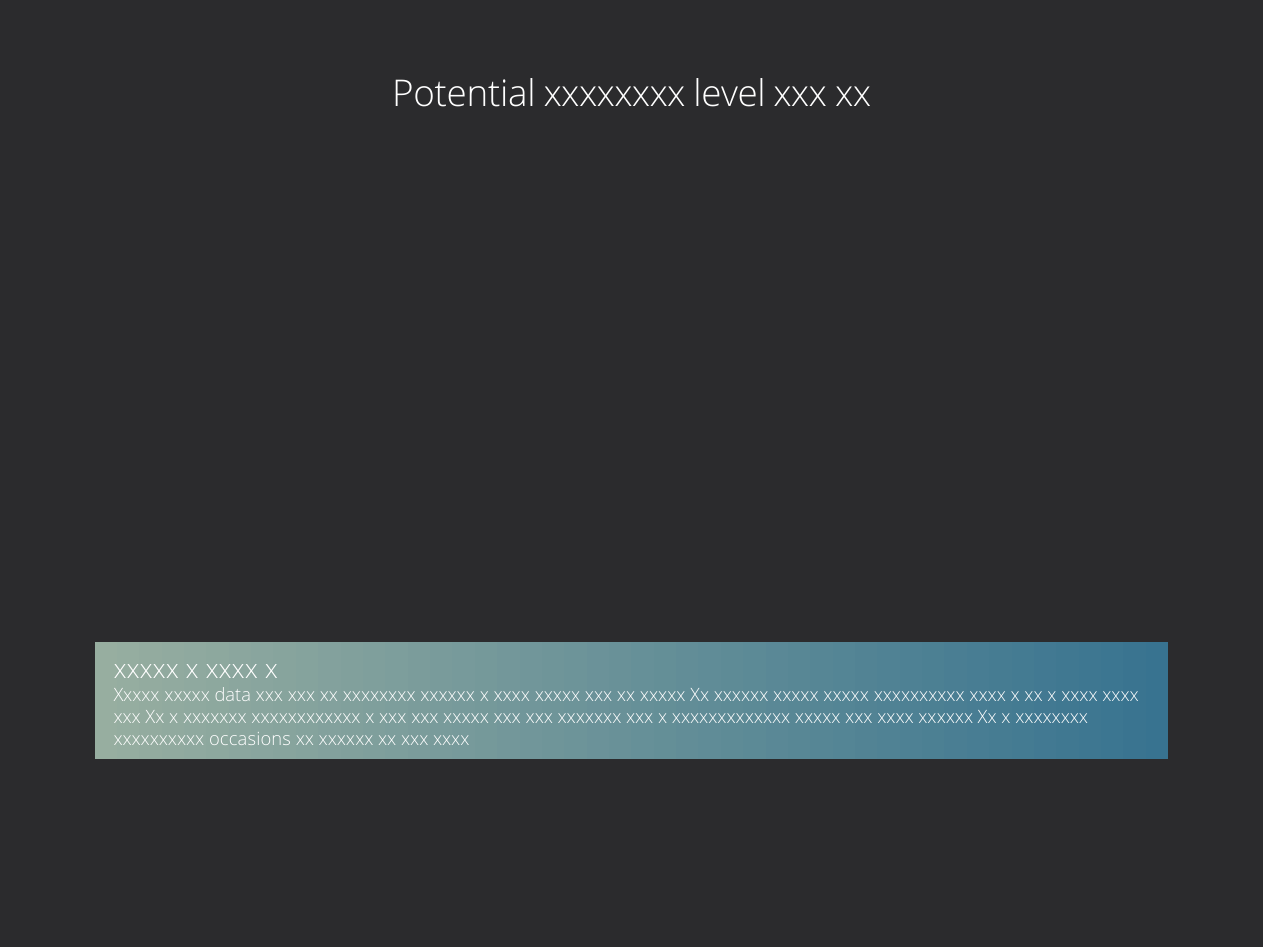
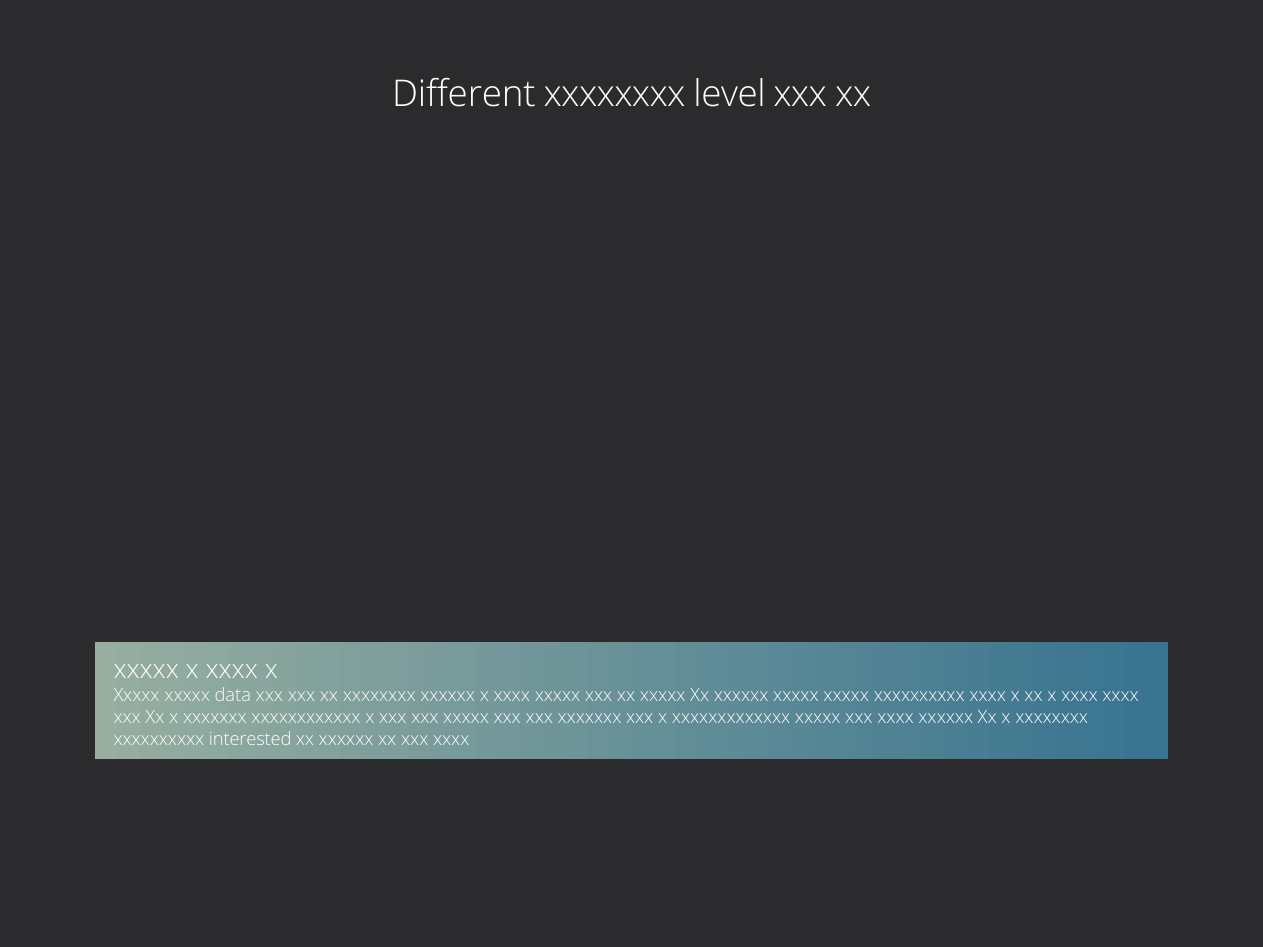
Potential: Potential -> Different (464, 94)
occasions: occasions -> interested (250, 740)
